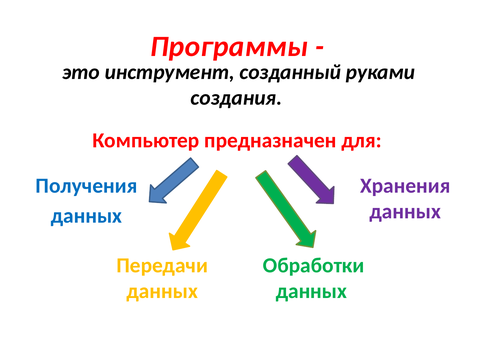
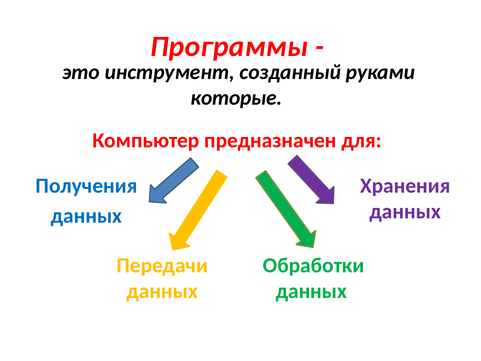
создания: создания -> которые (236, 98)
